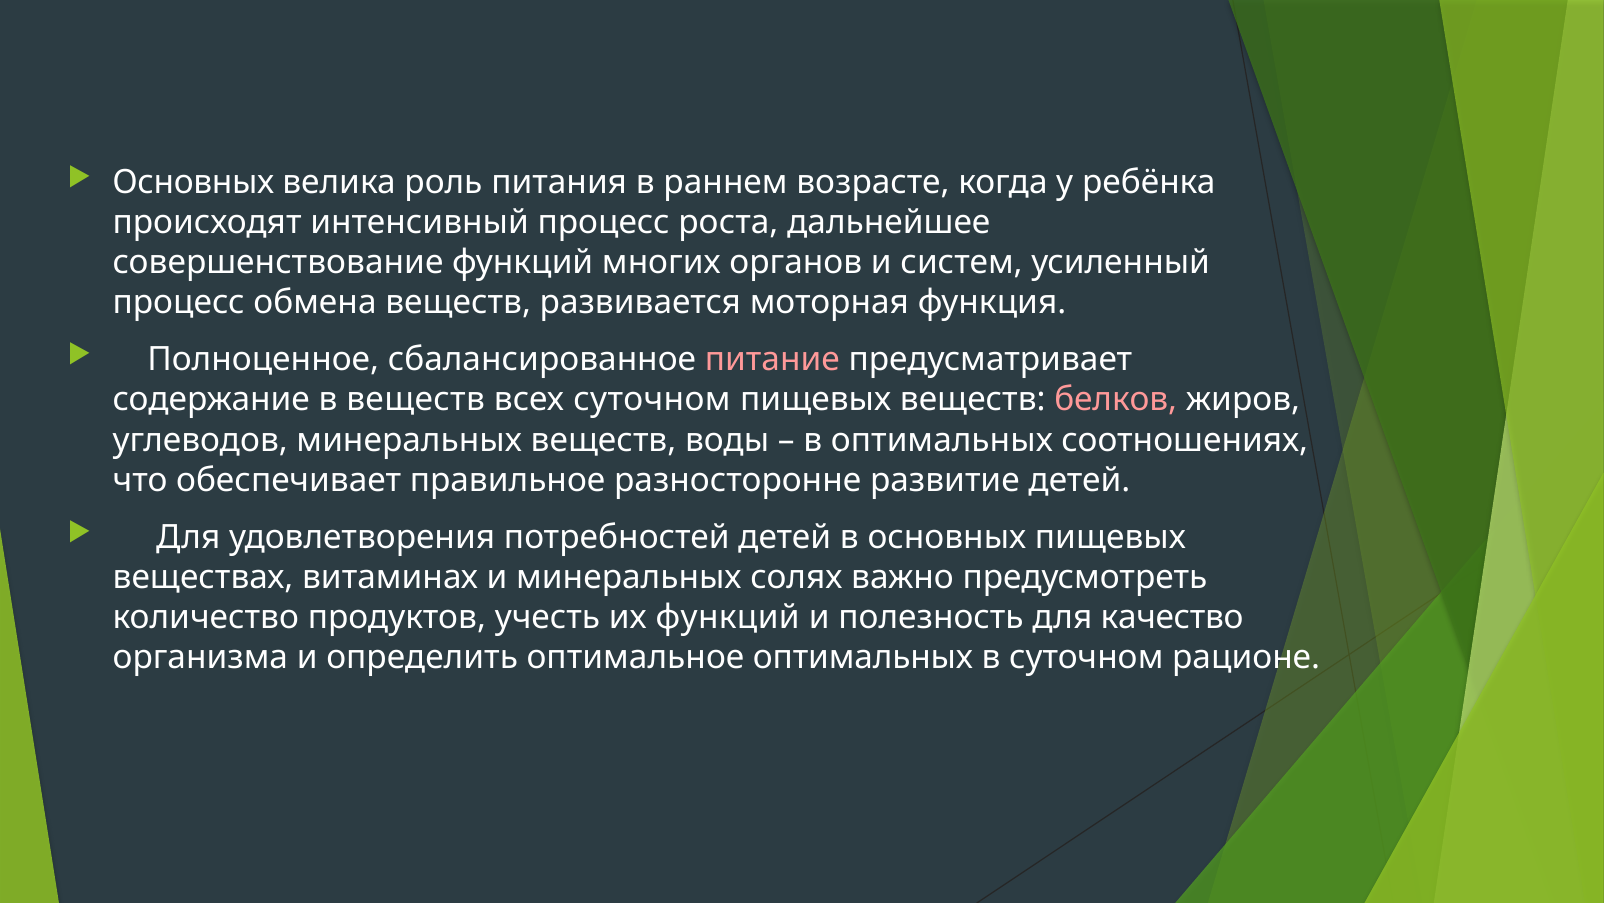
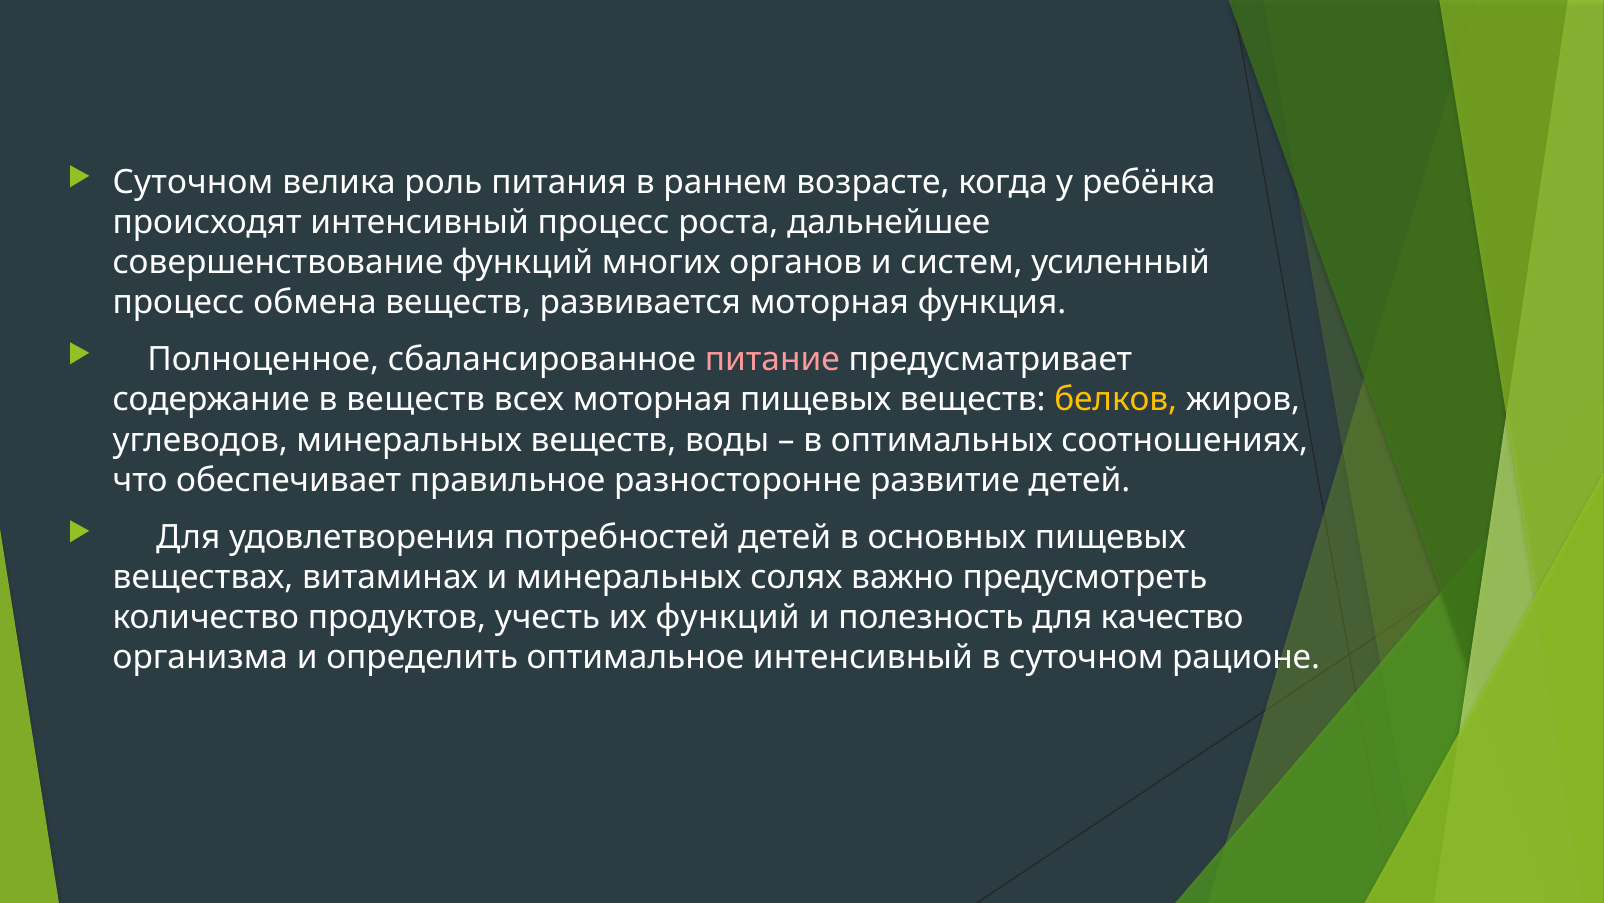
Основных: Основных -> Суточном (193, 182)
всех суточном: суточном -> моторная (652, 400)
белков colour: pink -> yellow (1116, 400)
оптимальное оптимальных: оптимальных -> интенсивный (863, 657)
